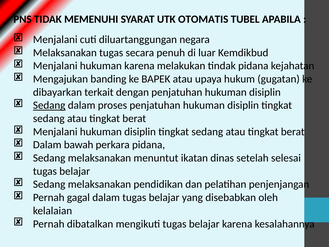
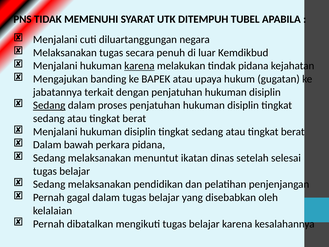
OTOMATIS: OTOMATIS -> DITEMPUH (203, 19)
karena underline: none -> present (139, 66)
dibayarkan: dibayarkan -> jabatannya (57, 92)
